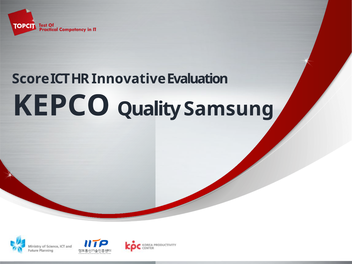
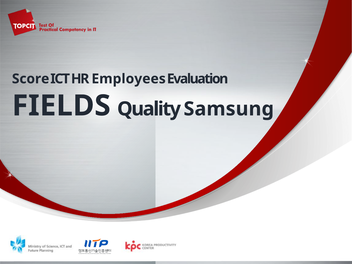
Innovative: Innovative -> Employees (129, 79)
KEPCO: KEPCO -> FIELDS (61, 106)
